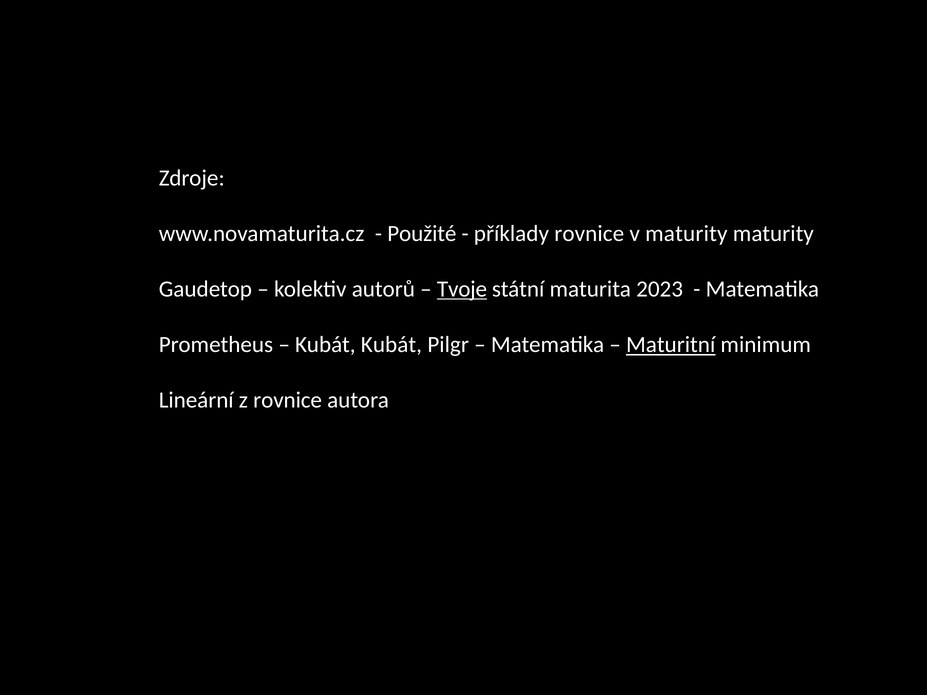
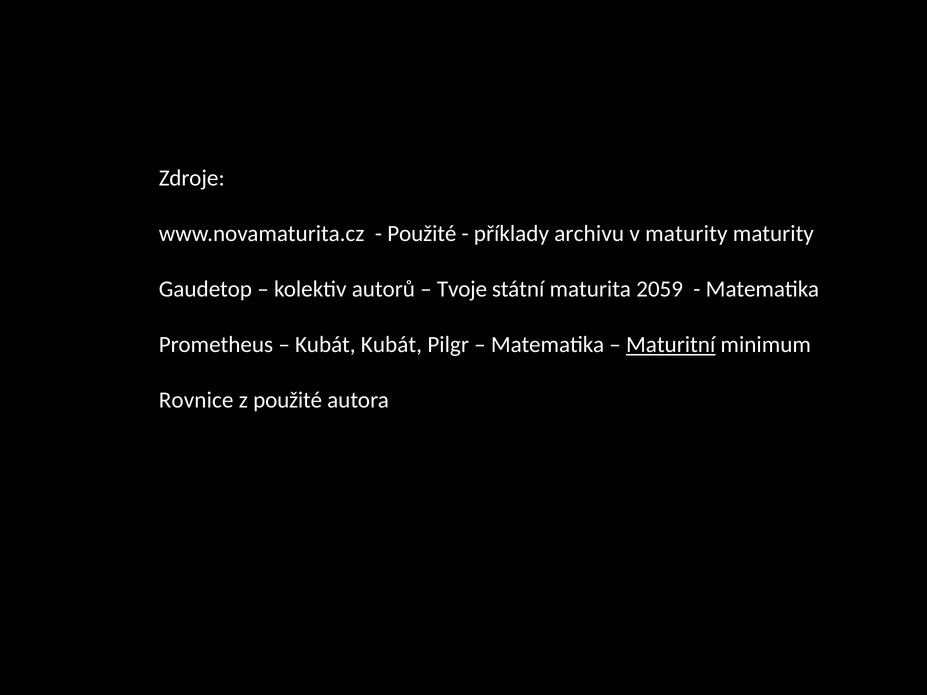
příklady rovnice: rovnice -> archivu (589, 234)
Tvoje underline: present -> none (462, 289)
2023: 2023 -> 2059 (660, 289)
Lineární: Lineární -> Rovnice (196, 400)
z rovnice: rovnice -> použité (288, 400)
